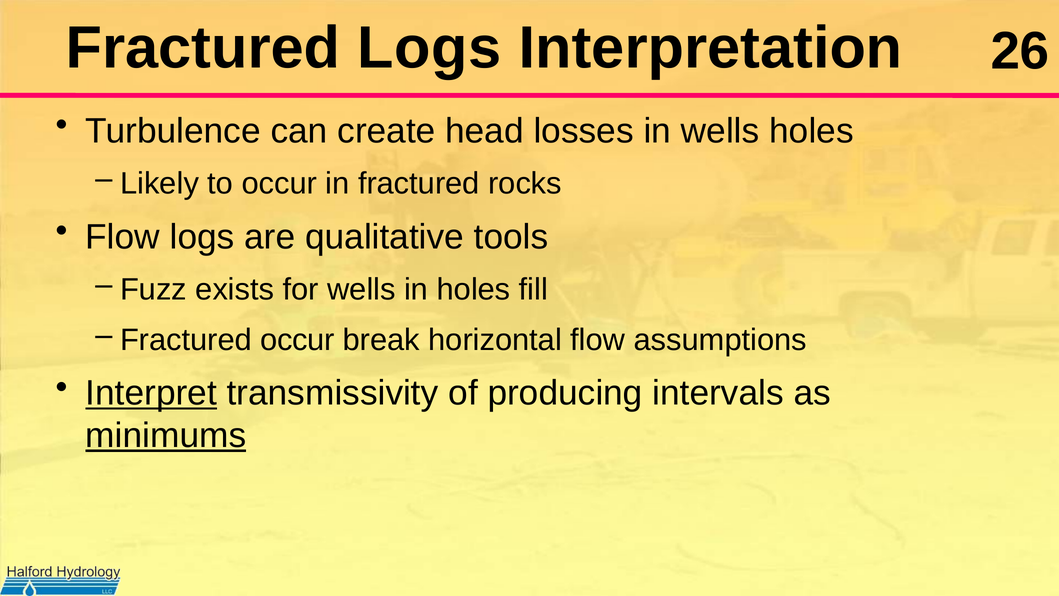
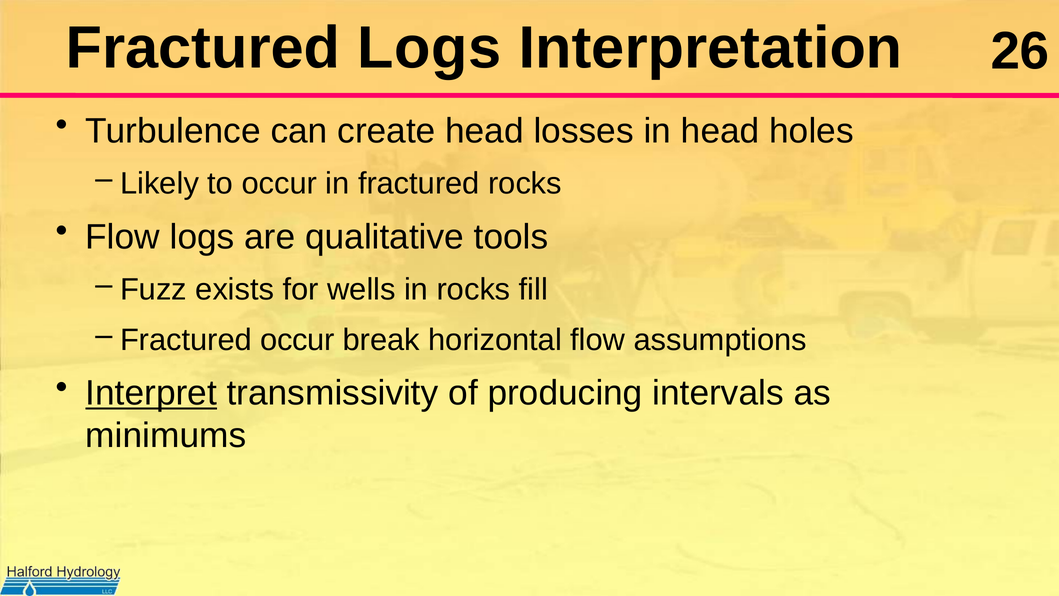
in wells: wells -> head (720, 131)
in holes: holes -> rocks (474, 289)
minimums underline: present -> none (166, 435)
